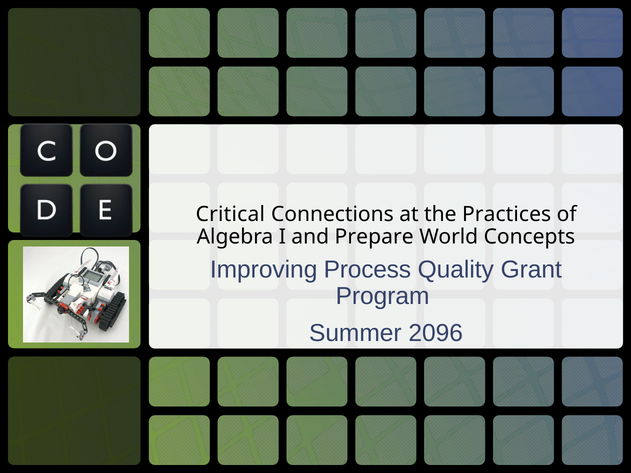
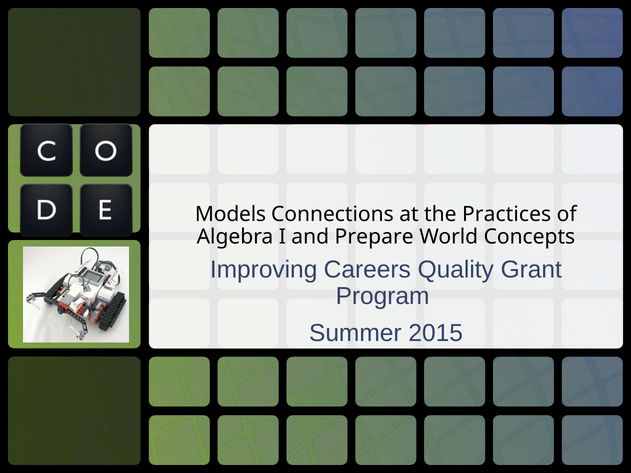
Critical: Critical -> Models (231, 214)
Process: Process -> Careers (367, 270)
2096: 2096 -> 2015 (436, 333)
